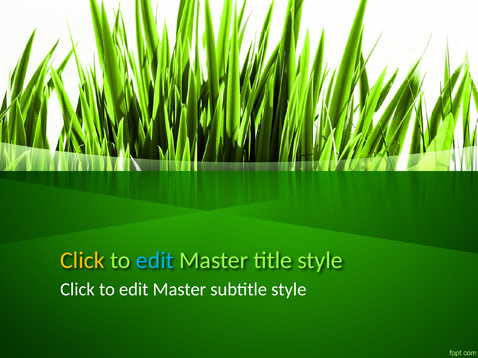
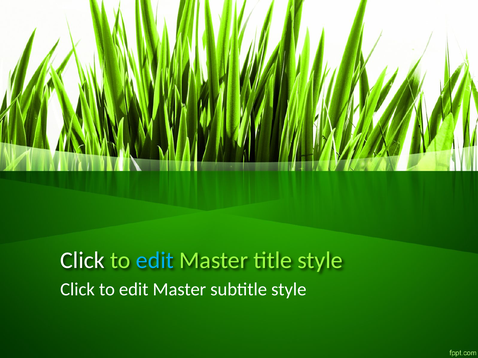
Click colour: yellow -> white (82, 261)
